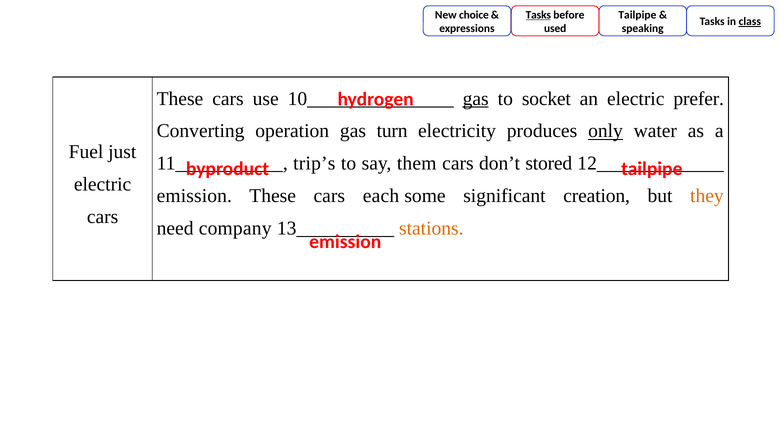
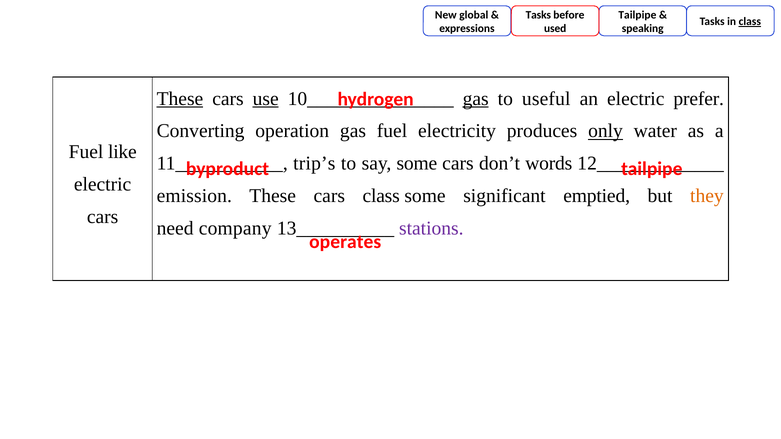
choice: choice -> global (474, 15)
Tasks underline: present -> none (538, 15)
These underline: none -> present (180, 99)
use underline: none -> present (266, 99)
socket: socket -> useful (546, 99)
gas turn: turn -> fuel (392, 131)
just: just -> like (122, 152)
say them: them -> some (417, 163)
stored: stored -> words (549, 163)
cars each: each -> class (381, 196)
creation: creation -> emptied (597, 196)
stations colour: orange -> purple (431, 228)
emission: emission -> operates (345, 242)
